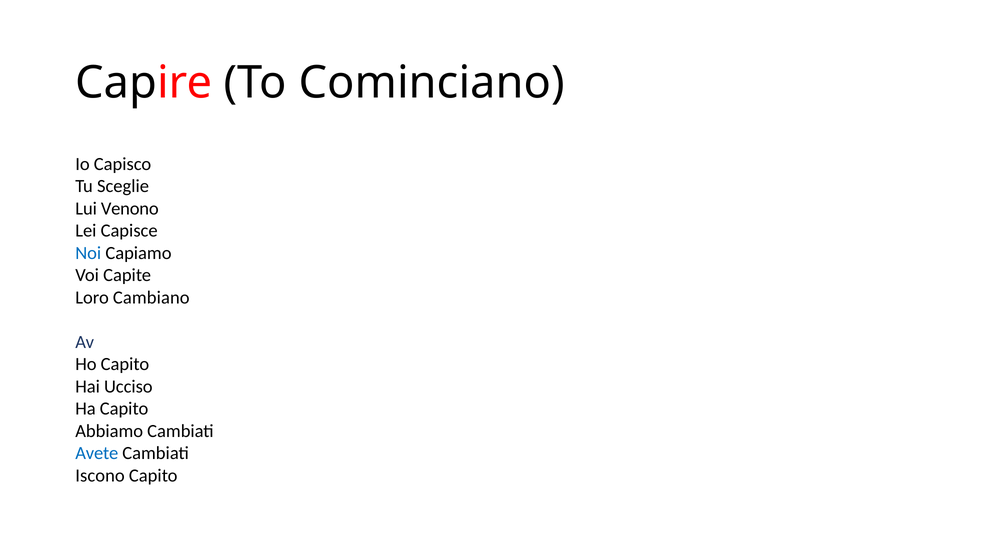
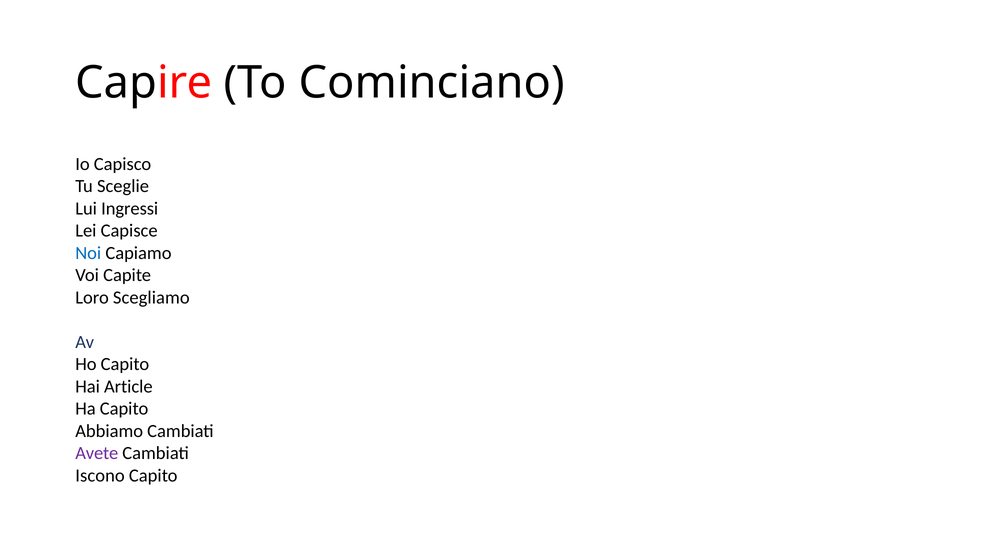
Venono: Venono -> Ingressi (130, 209)
Cambiano: Cambiano -> Scegliamo (151, 297)
Ucciso: Ucciso -> Article (128, 386)
Avete colour: blue -> purple (97, 453)
